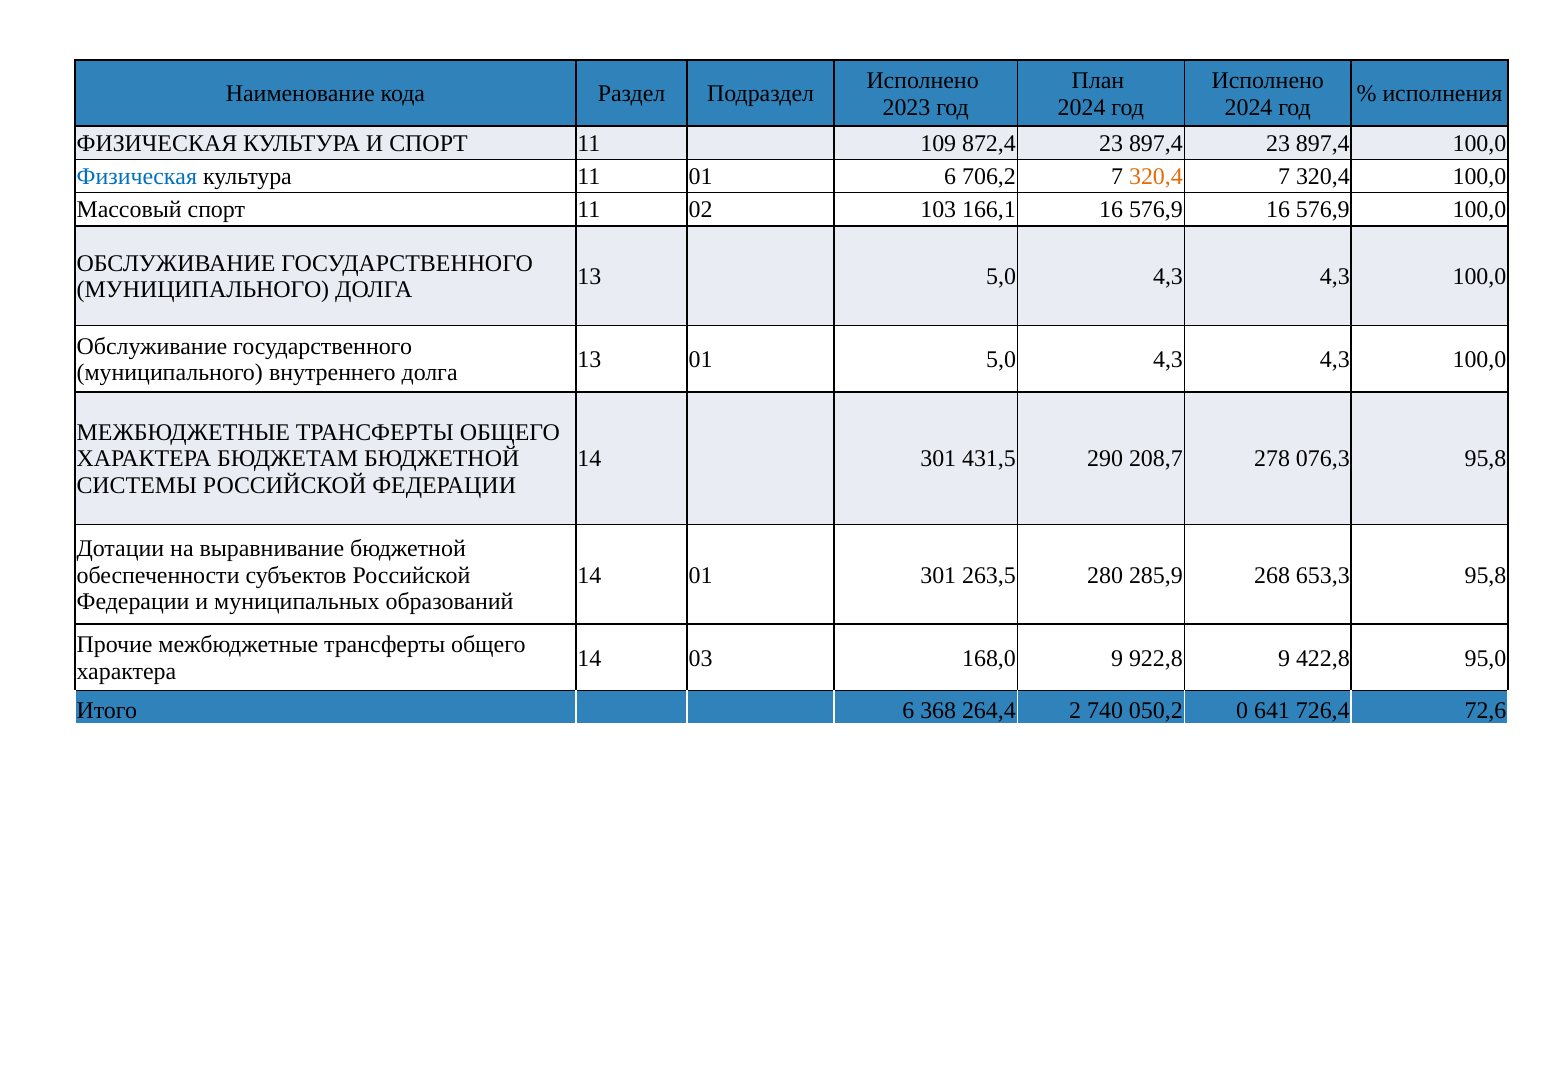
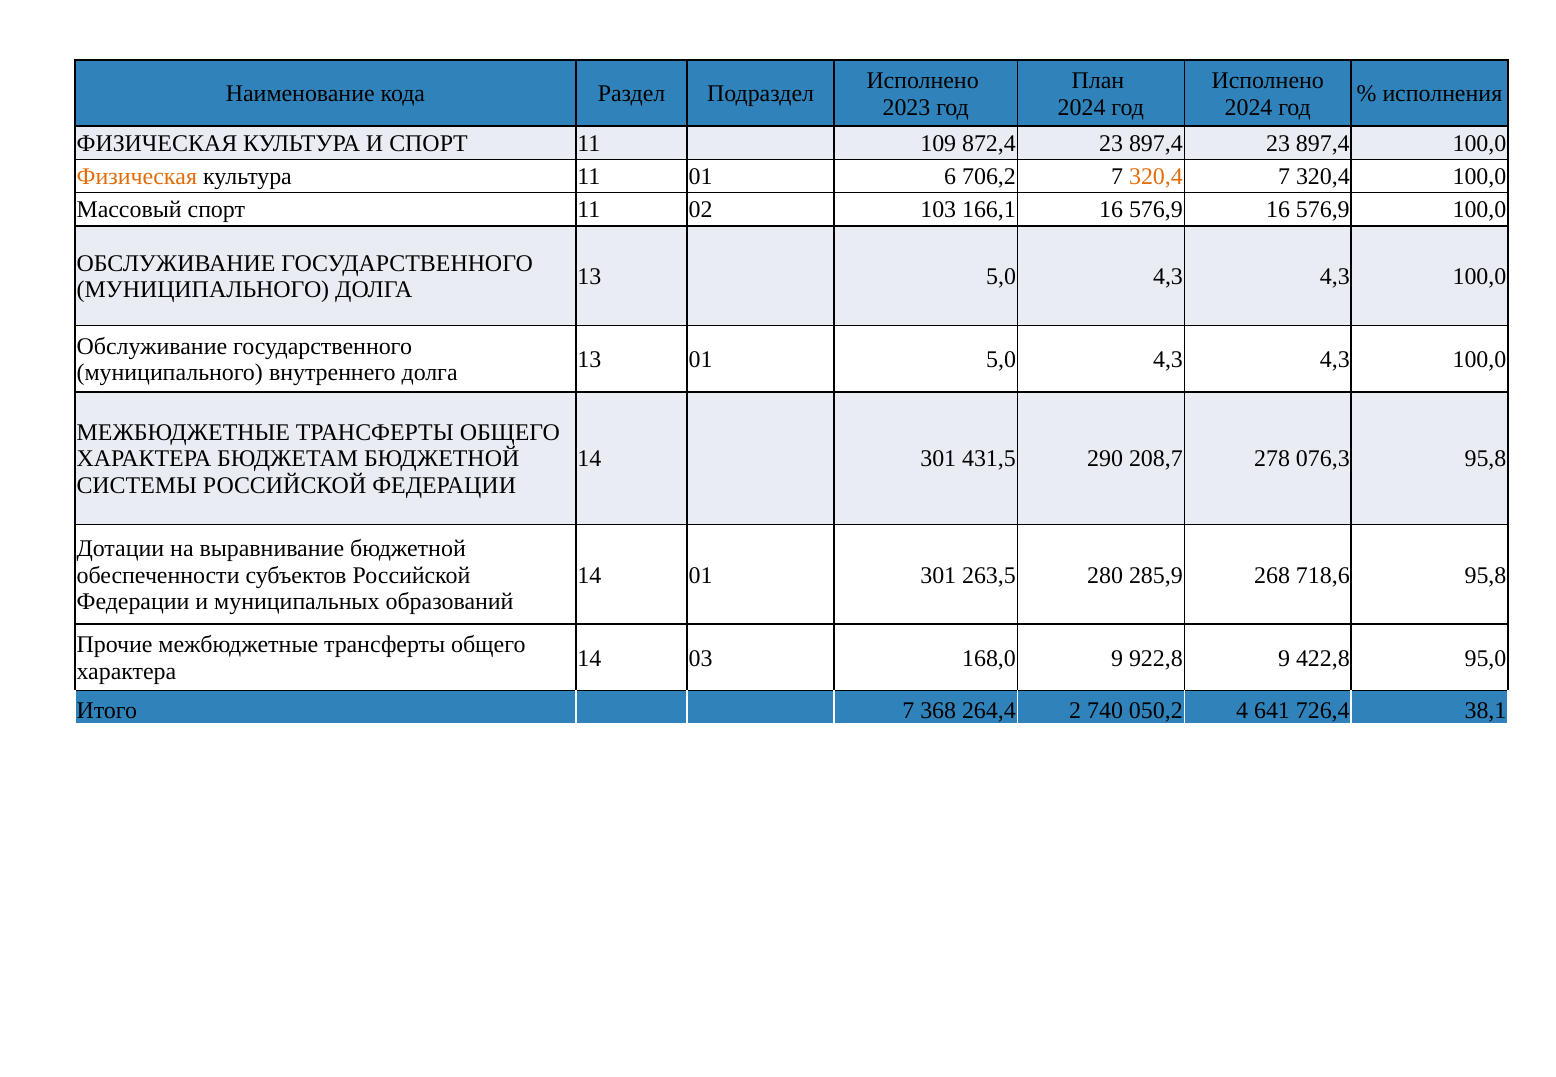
Физическая colour: blue -> orange (137, 177)
653,3: 653,3 -> 718,6 (1323, 575)
Итого 6: 6 -> 7 (908, 711)
0: 0 -> 4 (1242, 711)
72,6: 72,6 -> 38,1 (1485, 711)
